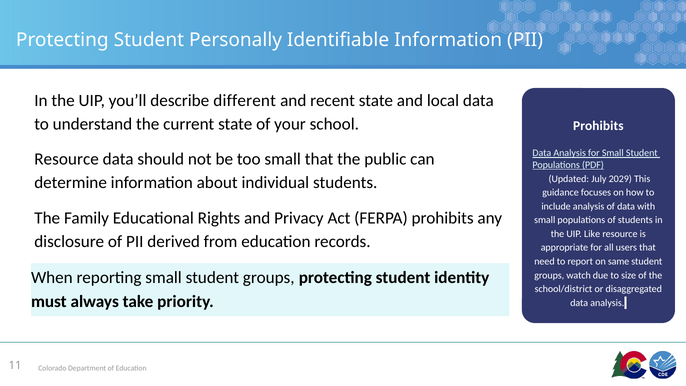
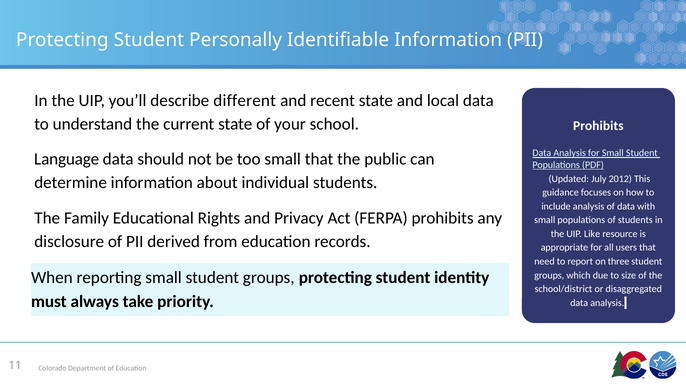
Resource: Resource -> Language (67, 159)
2029: 2029 -> 2012 (620, 179)
same: same -> three (619, 261)
watch: watch -> which (579, 275)
